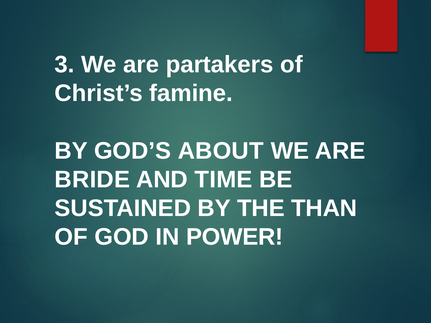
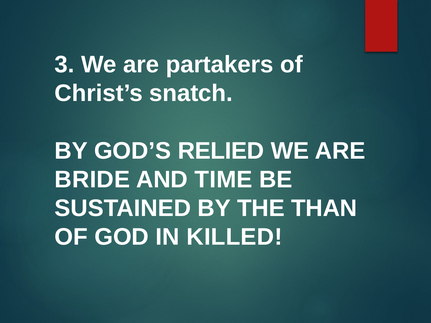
famine: famine -> snatch (191, 93)
ABOUT: ABOUT -> RELIED (221, 151)
POWER: POWER -> KILLED (234, 237)
